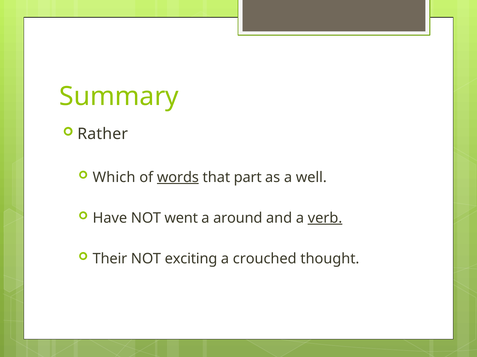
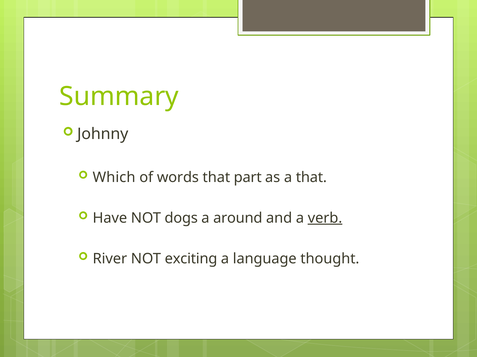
Rather: Rather -> Johnny (103, 134)
words underline: present -> none (178, 178)
a well: well -> that (311, 178)
went: went -> dogs (181, 218)
Their: Their -> River (110, 259)
crouched: crouched -> language (265, 259)
